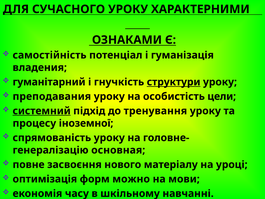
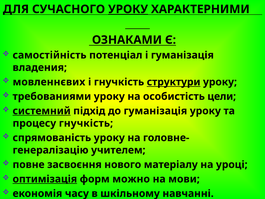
УРОКУ underline: none -> present (128, 9)
гуманітарний: гуманітарний -> мовленнєвих (49, 82)
преподавания: преподавания -> требованиями (52, 96)
до тренування: тренування -> гуманізація (155, 111)
процесу іноземної: іноземної -> гнучкість (86, 123)
основная: основная -> учителем (118, 150)
оптимізація underline: none -> present (45, 179)
